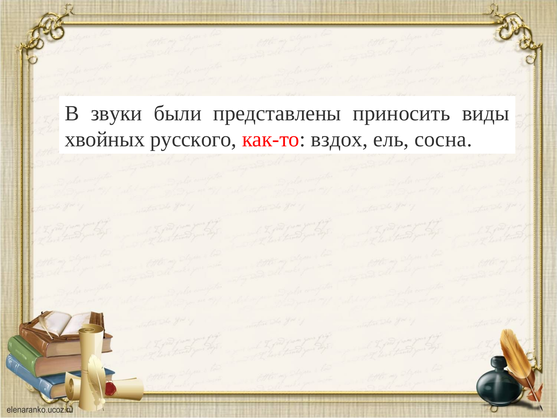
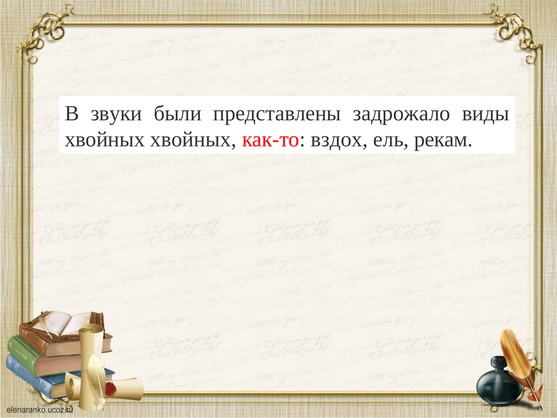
приносить: приносить -> задрожало (402, 113)
хвойных русского: русского -> хвойных (193, 139)
сосна: сосна -> рекам (444, 139)
